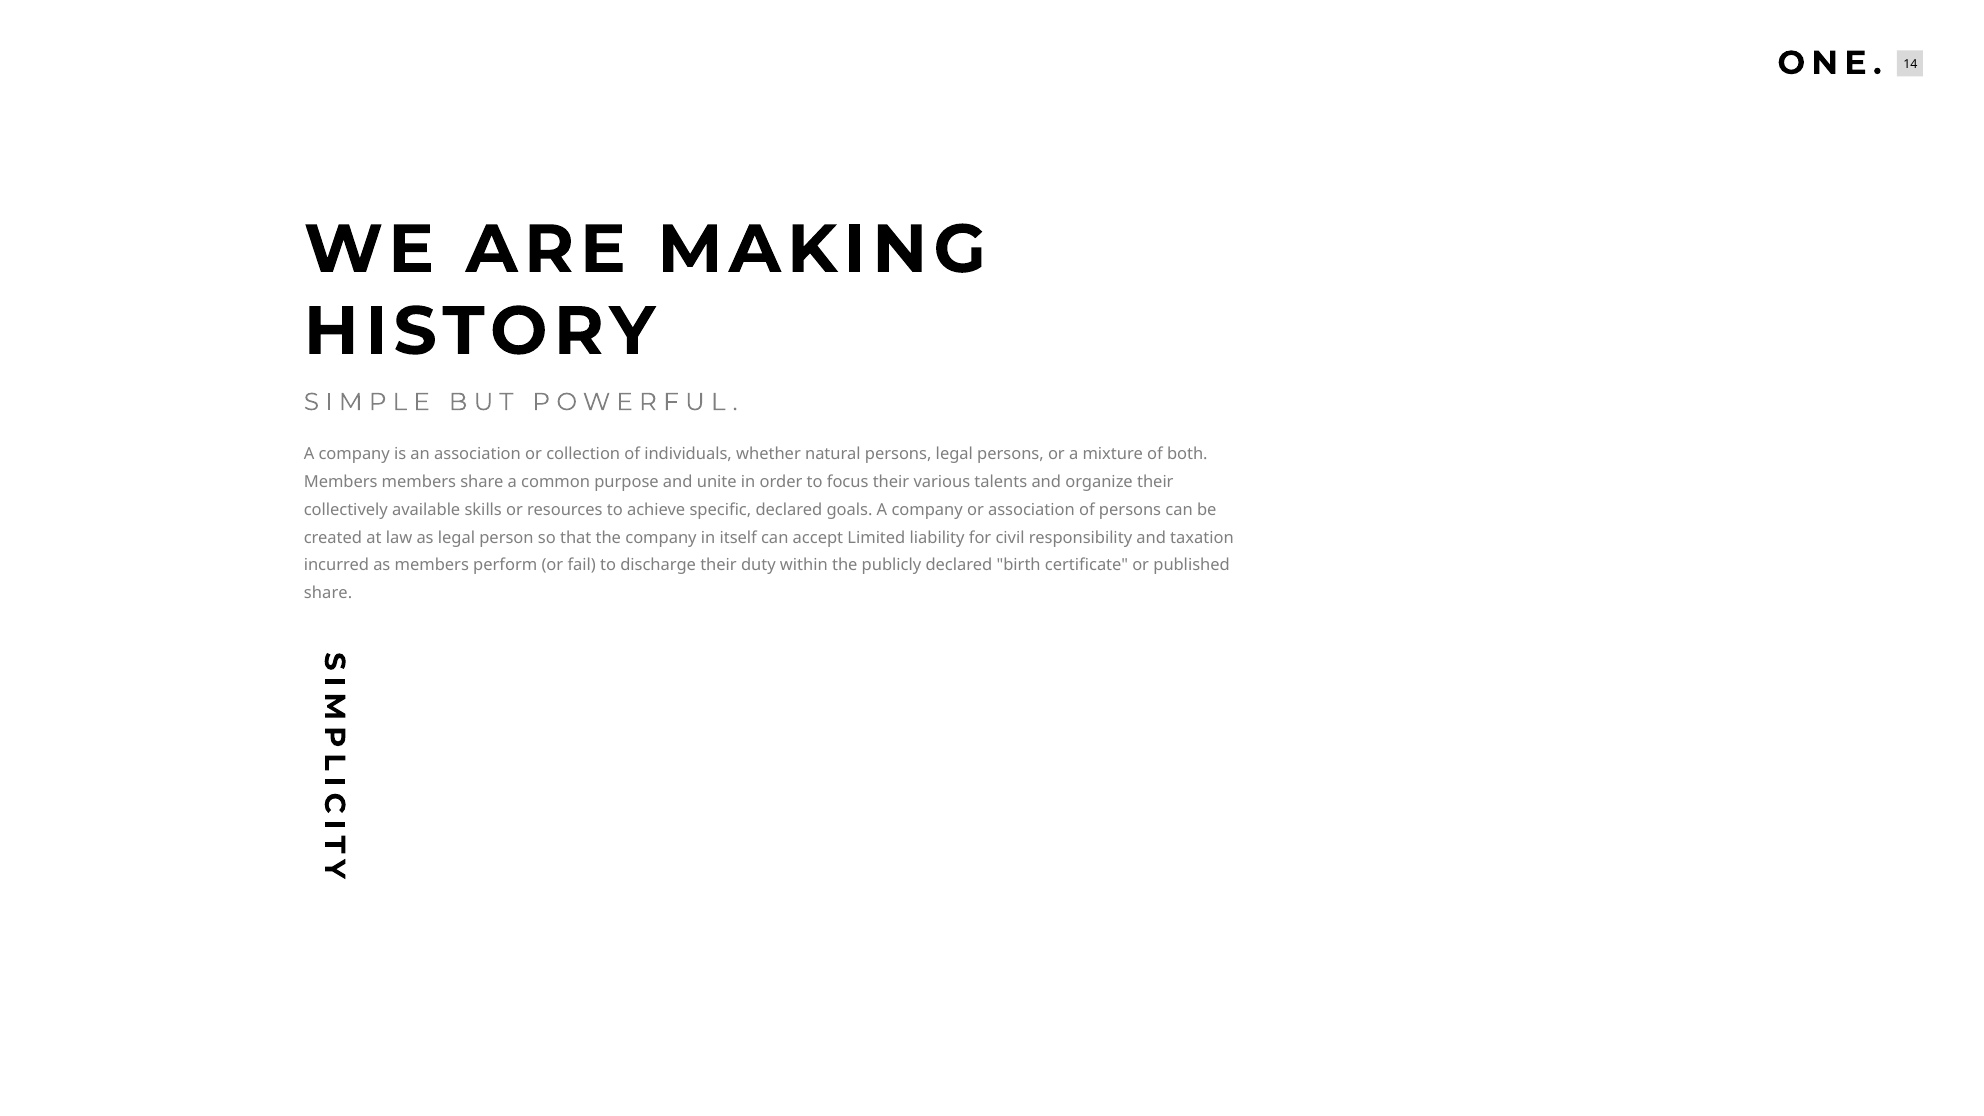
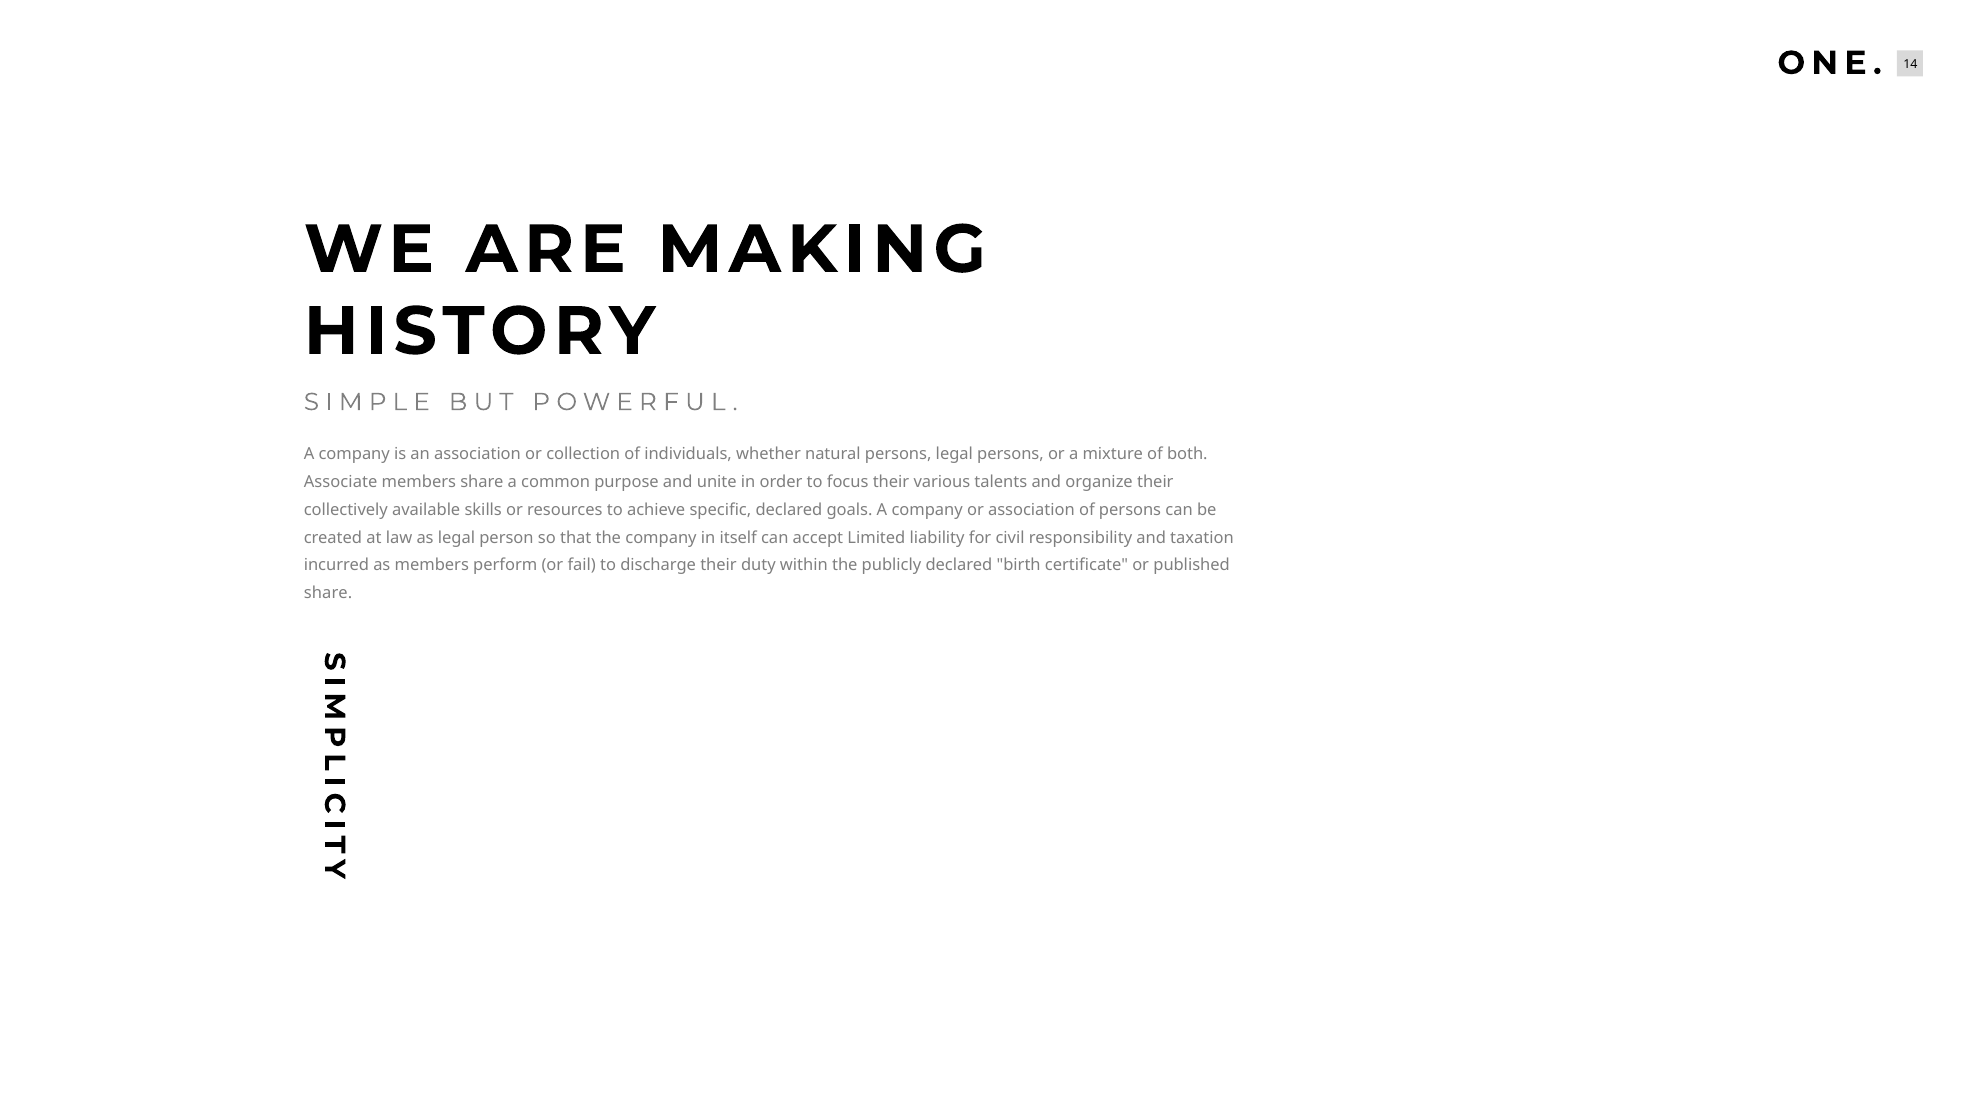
Members: Members -> Associate (341, 482)
